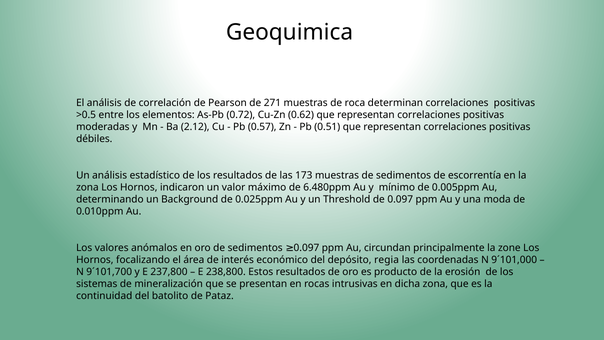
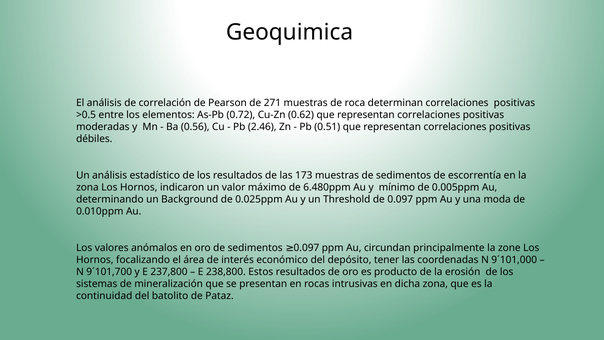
2.12: 2.12 -> 0.56 (195, 127)
0.57: 0.57 -> 2.46 (262, 127)
regia: regia -> tener (387, 260)
